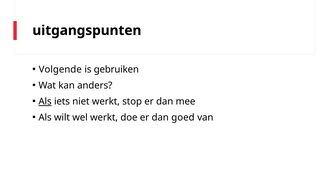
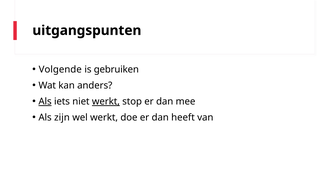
werkt underline: none -> present (106, 101)
wilt: wilt -> zijn (62, 117)
goed: goed -> heeft (183, 117)
